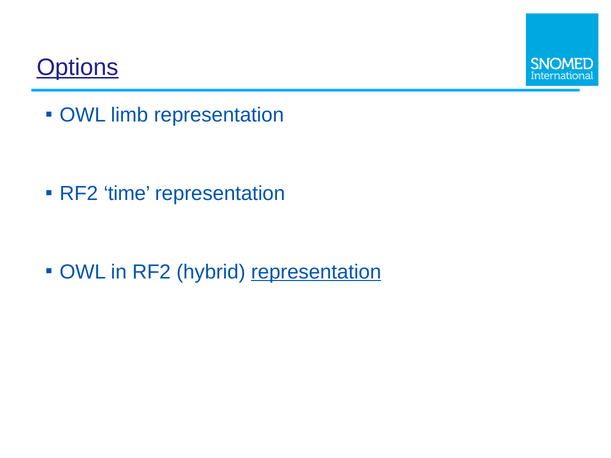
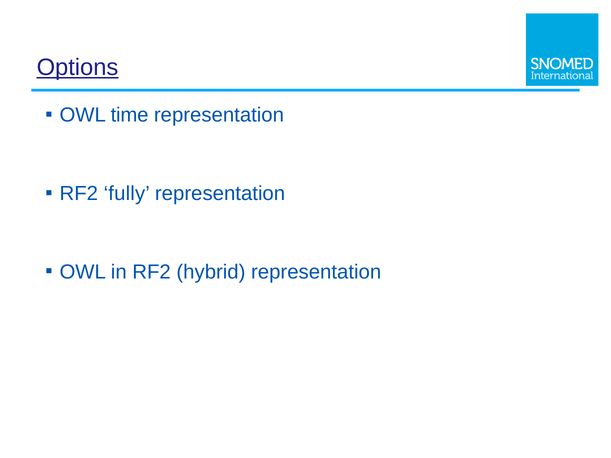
limb: limb -> time (130, 115)
time: time -> fully (127, 194)
representation underline: present -> none (316, 272)
